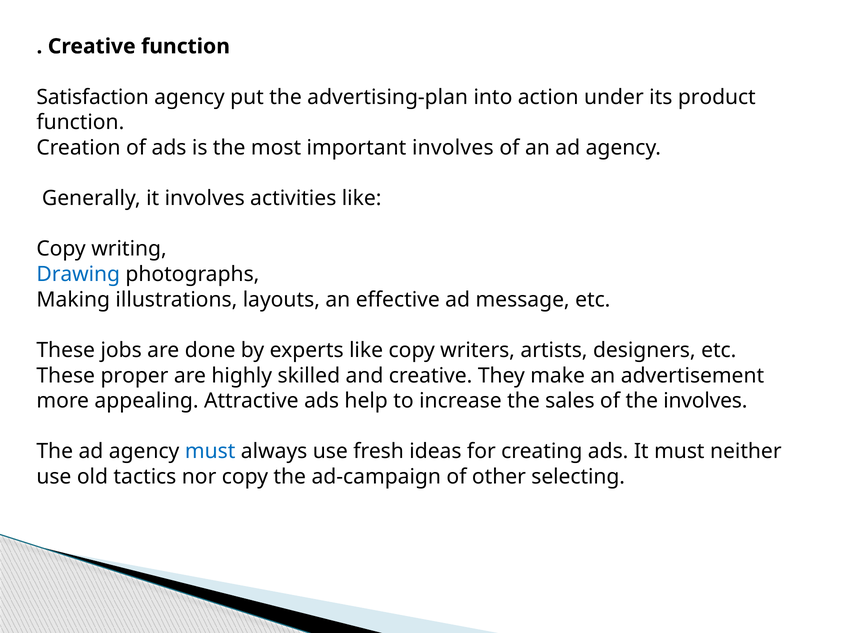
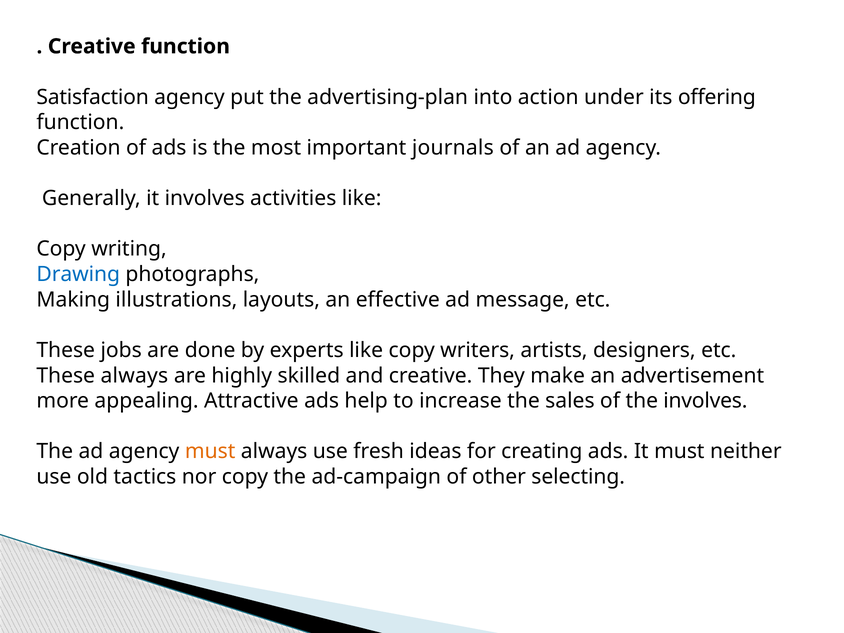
product: product -> offering (717, 97)
important involves: involves -> journals (453, 148)
These proper: proper -> always (134, 376)
must colour: blue -> orange (210, 452)
